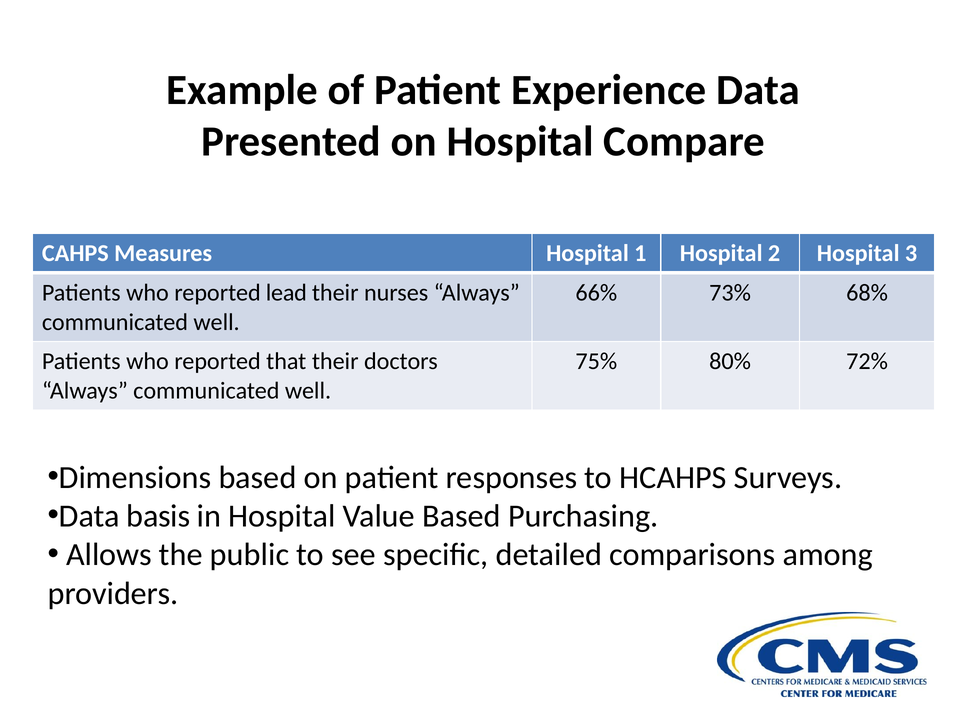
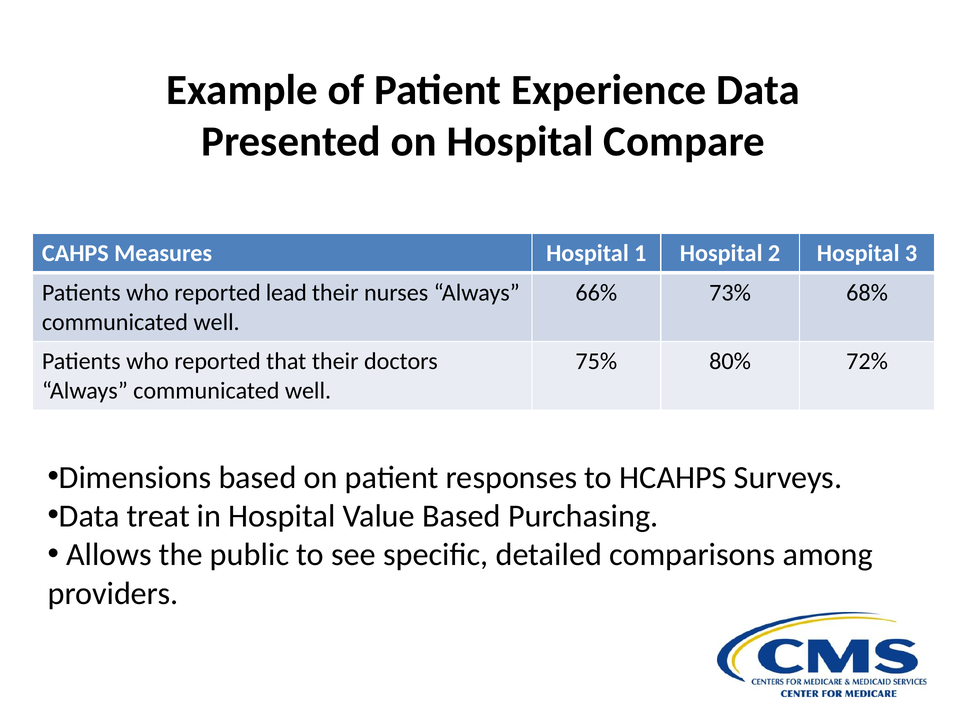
basis: basis -> treat (158, 516)
